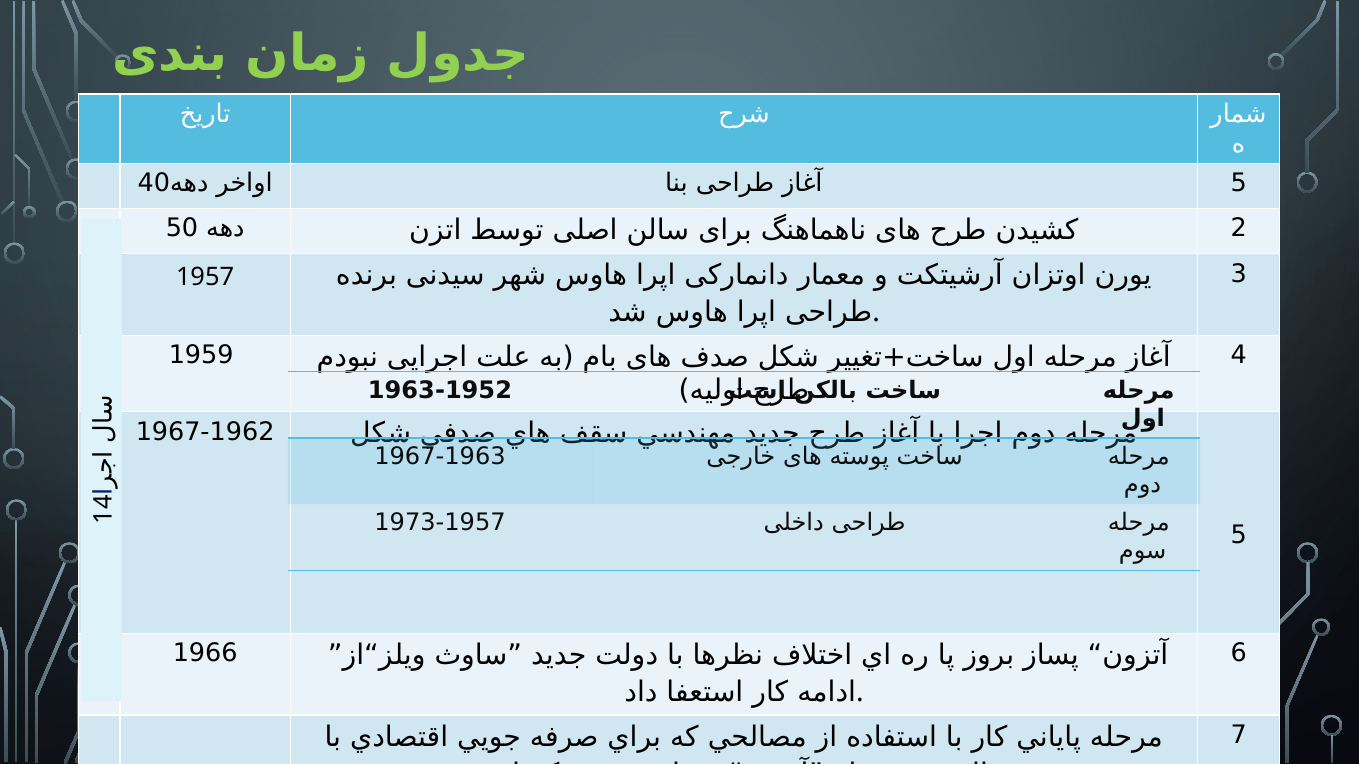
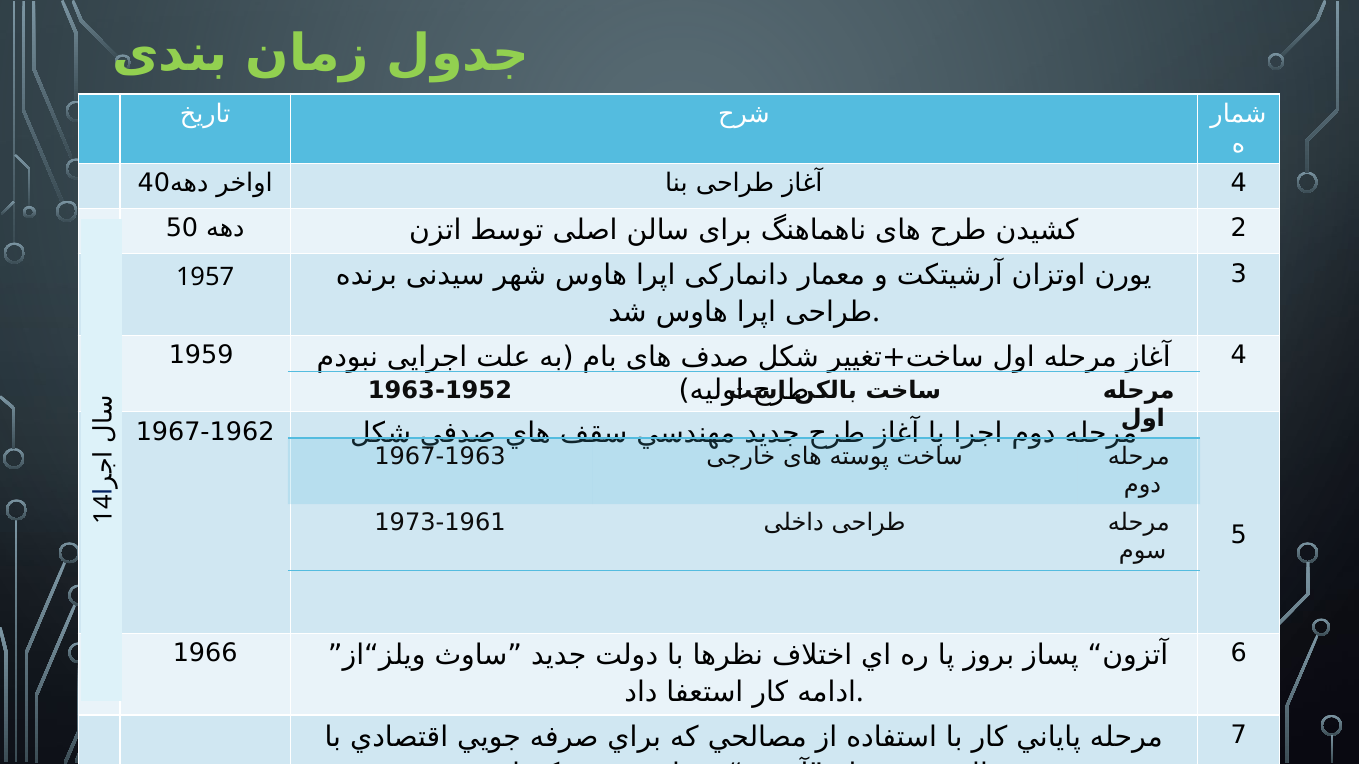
5: 5 -> 4 (1239, 184)
1973-1957: 1973-1957 -> 1973-1961 (440, 523)
